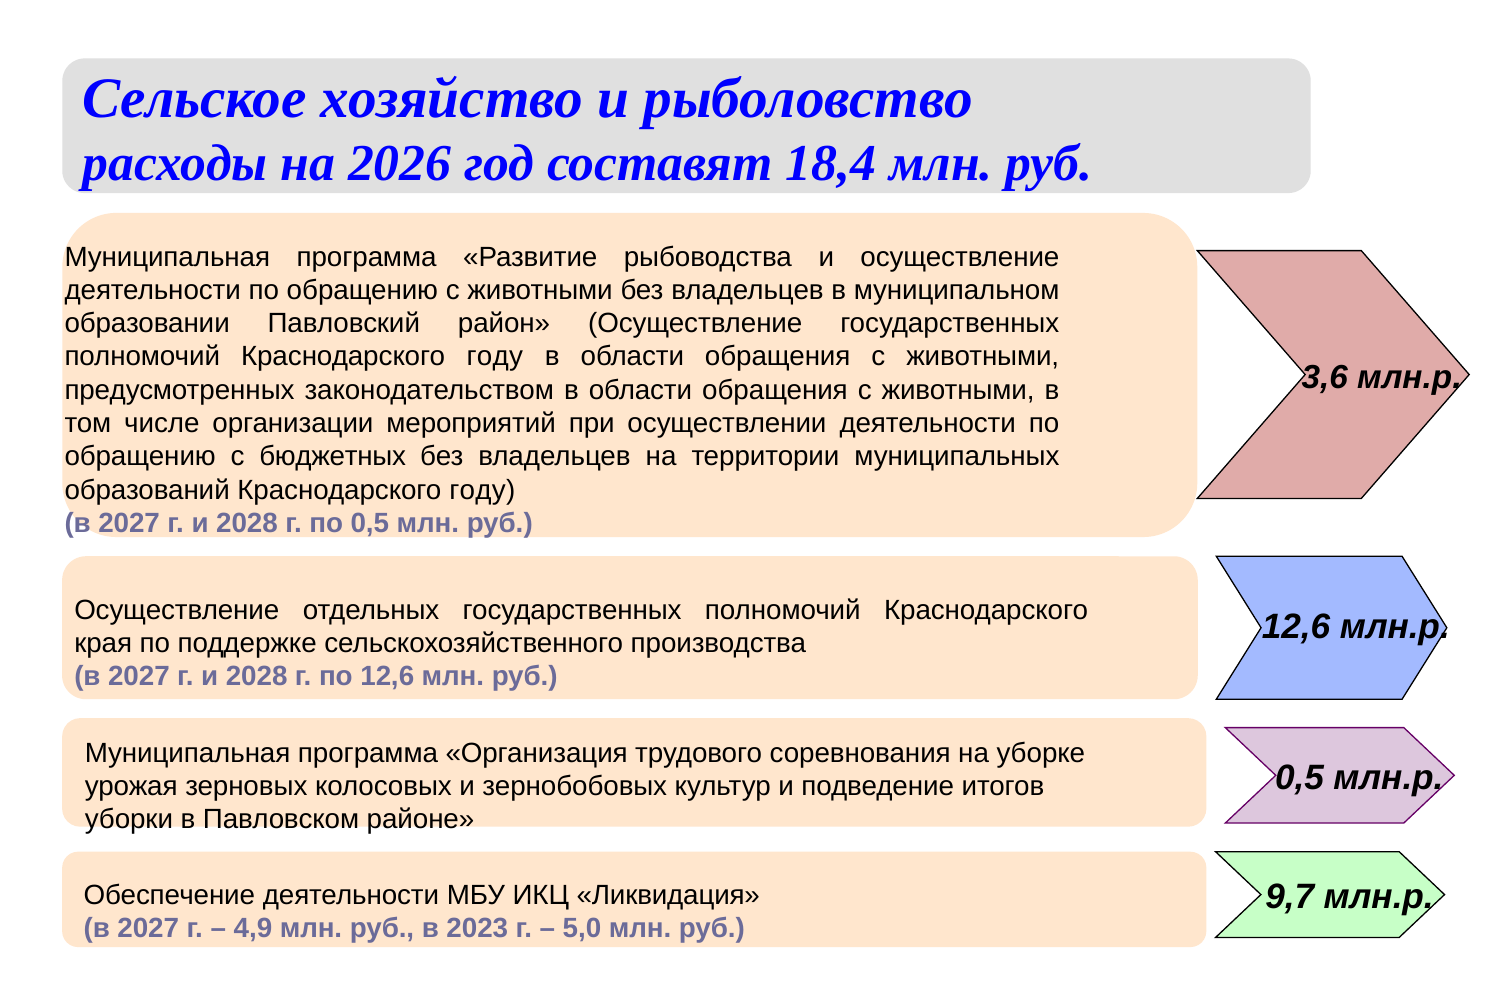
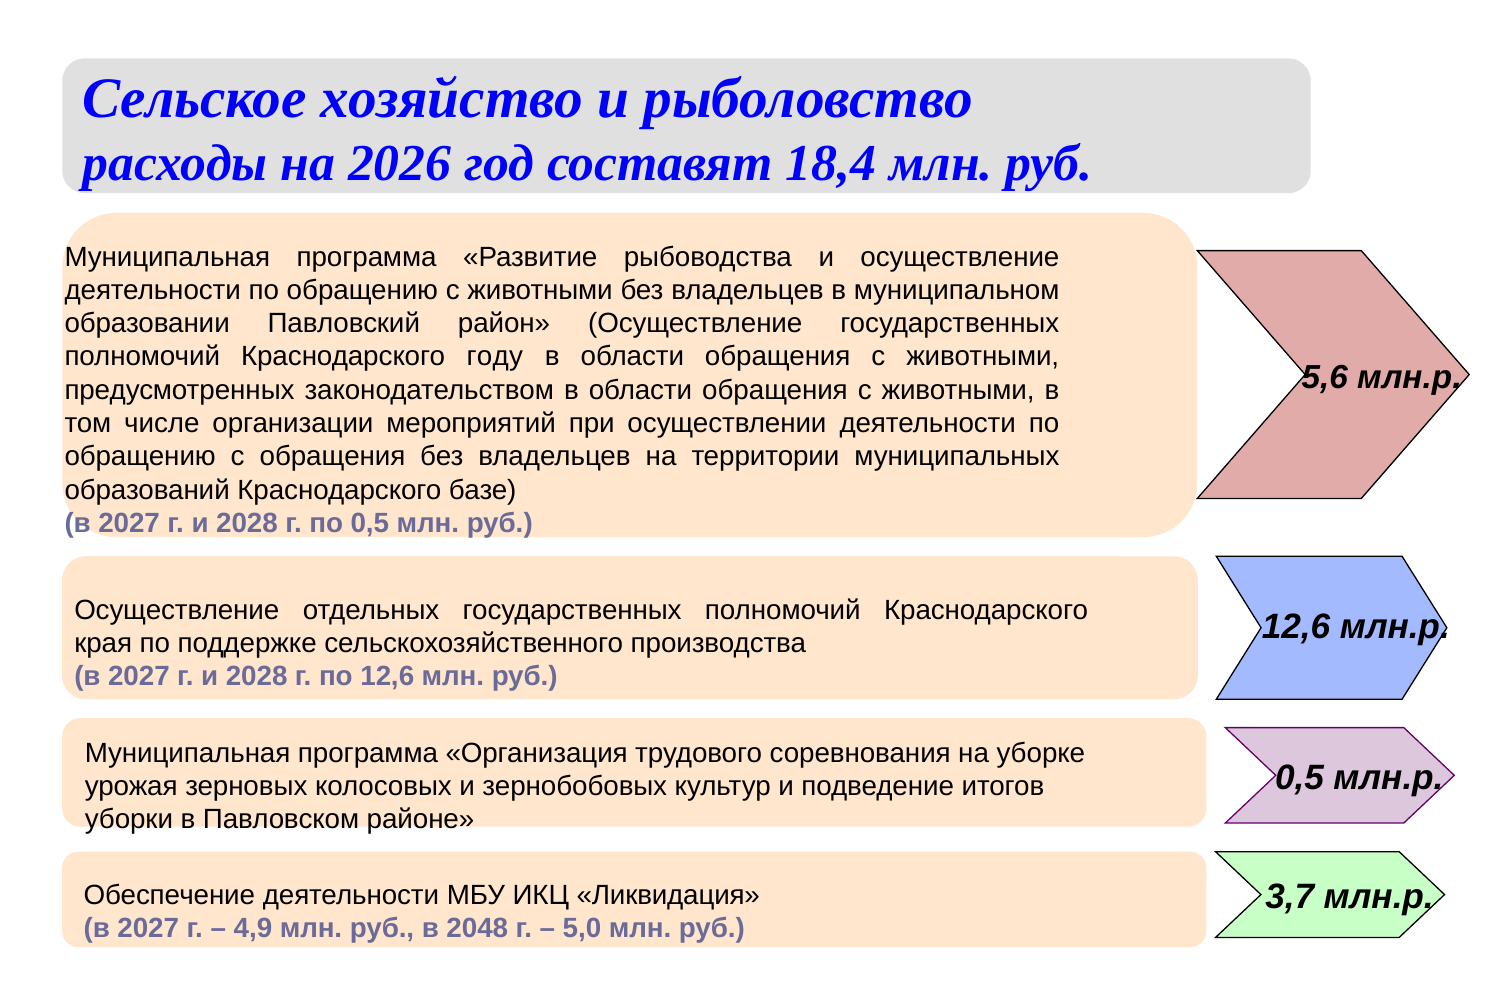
3,6: 3,6 -> 5,6 (1325, 378)
с бюджетных: бюджетных -> обращения (333, 457)
образований Краснодарского году: году -> базе (483, 490)
9,7: 9,7 -> 3,7 (1290, 897)
2023: 2023 -> 2048 (477, 929)
